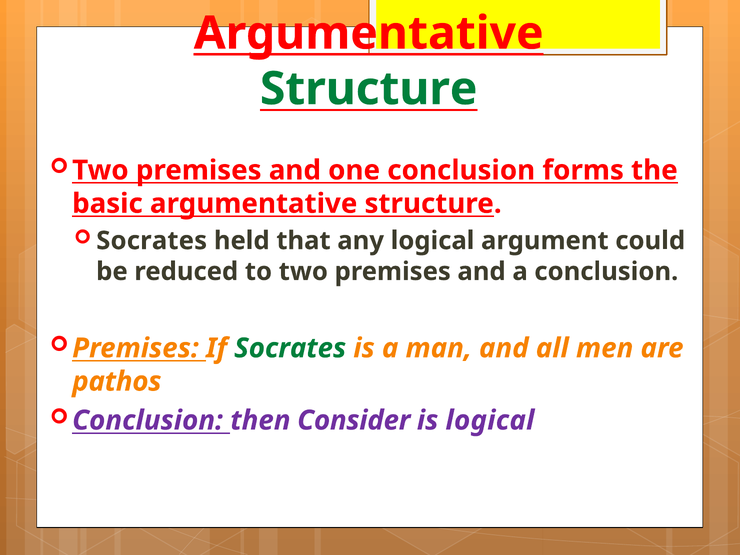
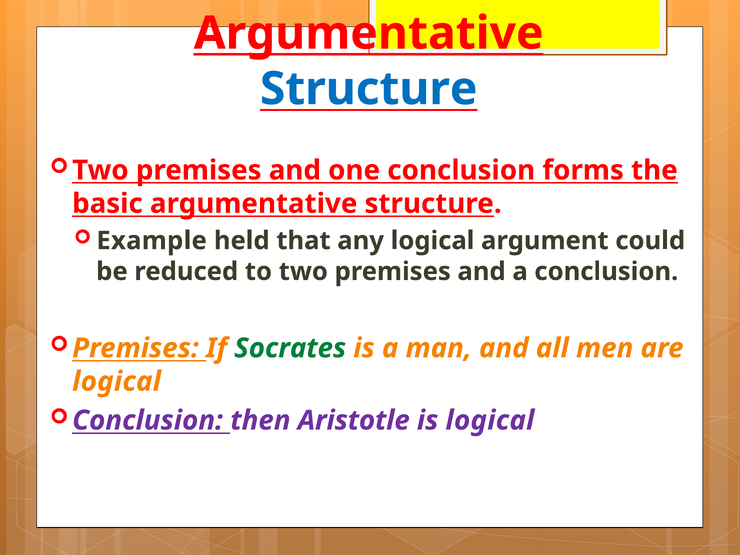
Structure colour: green -> blue (369, 89)
Socrates: Socrates -> Example (152, 241)
pathos: pathos -> logical (117, 382)
Consider: Consider -> Aristotle (354, 420)
